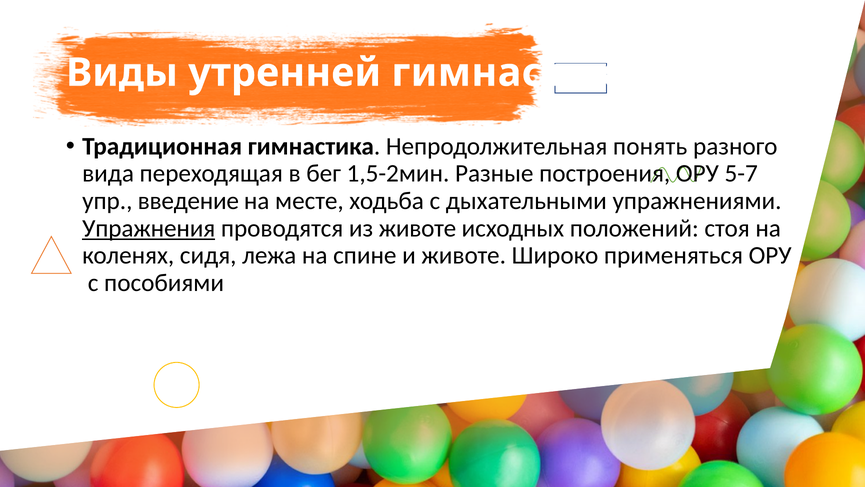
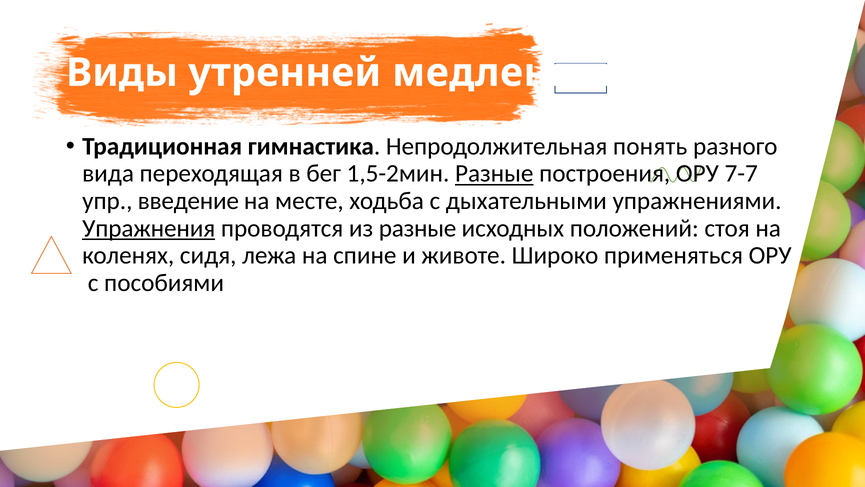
гимнастику: гимнастику -> медленный (515, 73)
Разные underline: none -> present (494, 173)
5-7: 5-7 -> 7-7 (741, 173)
из животе: животе -> разные (418, 228)
